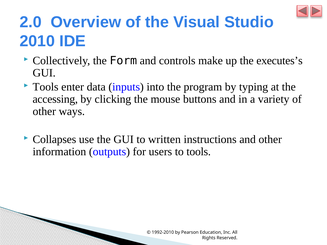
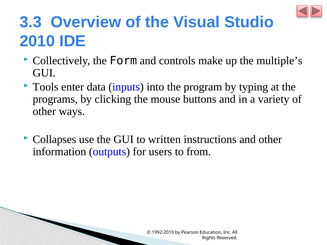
2.0: 2.0 -> 3.3 (31, 22)
executes’s: executes’s -> multiple’s (279, 61)
accessing: accessing -> programs (55, 99)
to tools: tools -> from (199, 152)
